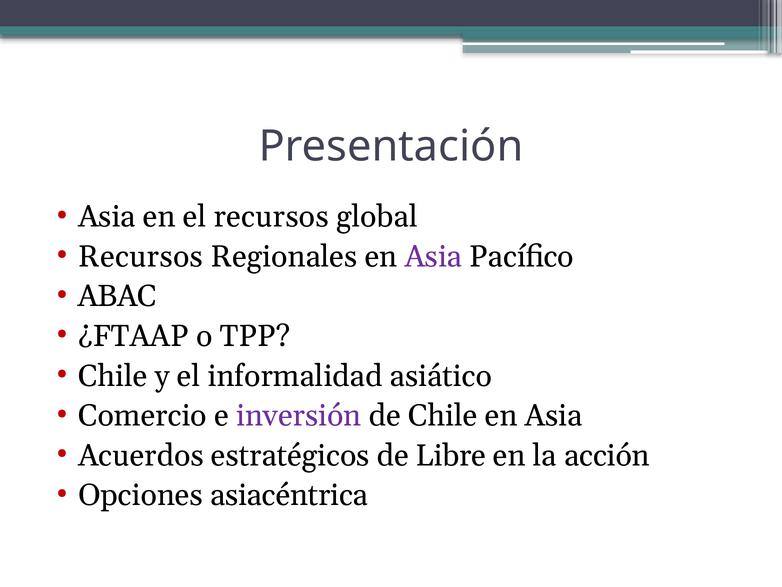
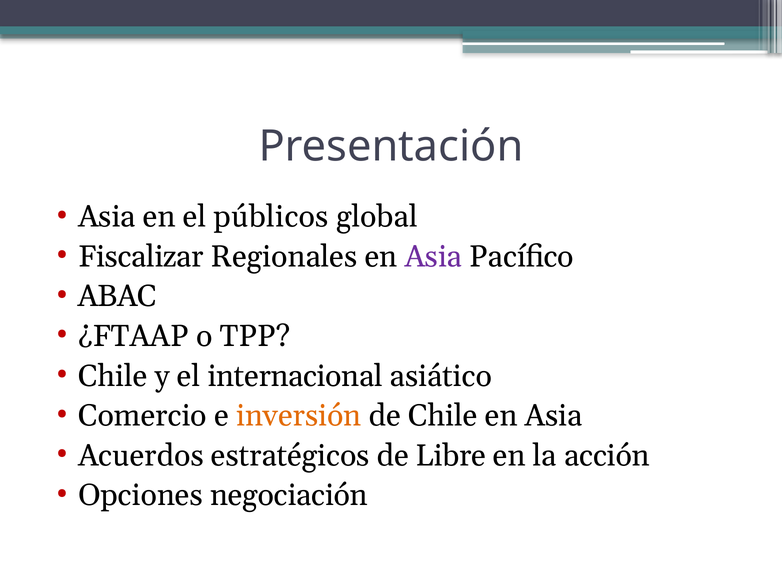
el recursos: recursos -> públicos (271, 217)
Recursos: Recursos -> Fiscalizar (141, 256)
informalidad: informalidad -> internacional (295, 376)
inversión colour: purple -> orange (299, 415)
asiacéntrica: asiacéntrica -> negociación (289, 495)
